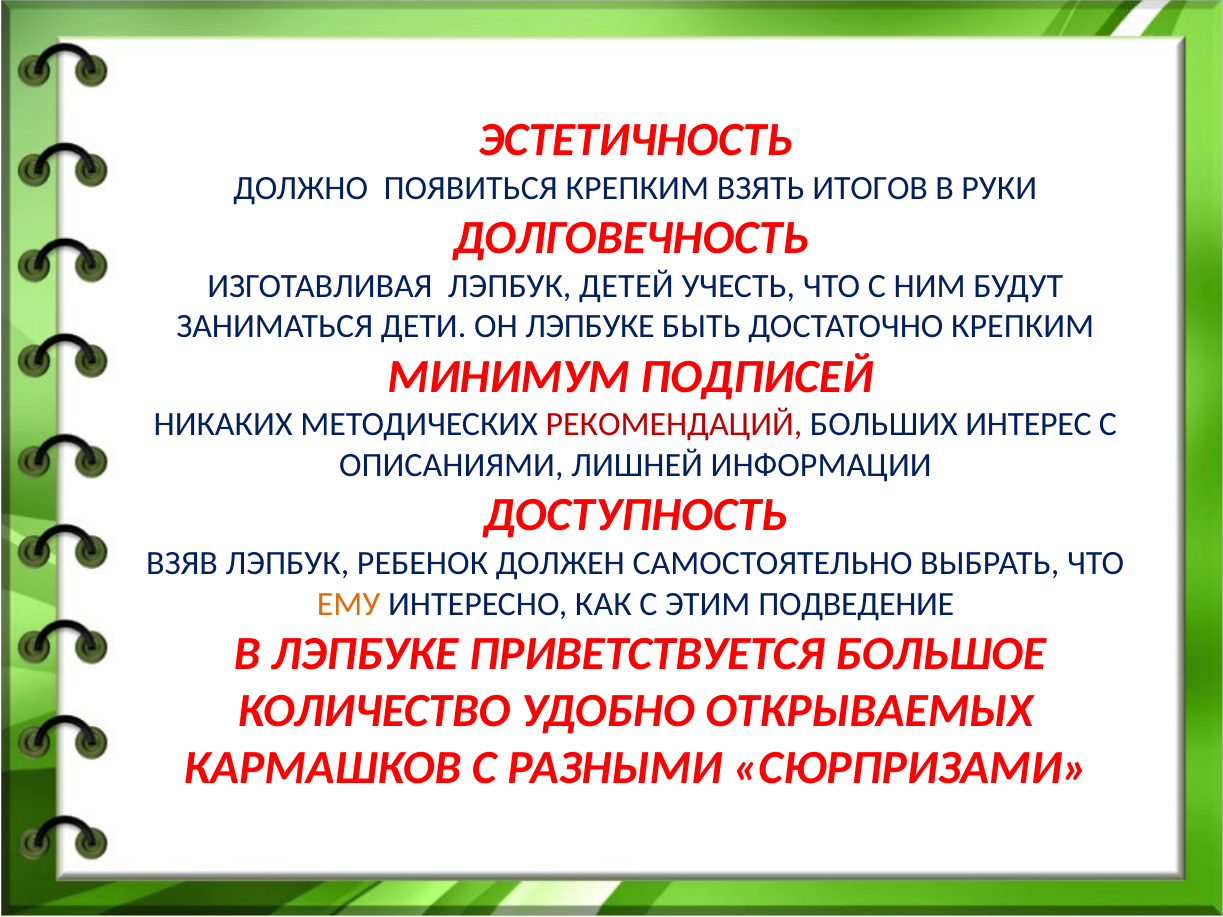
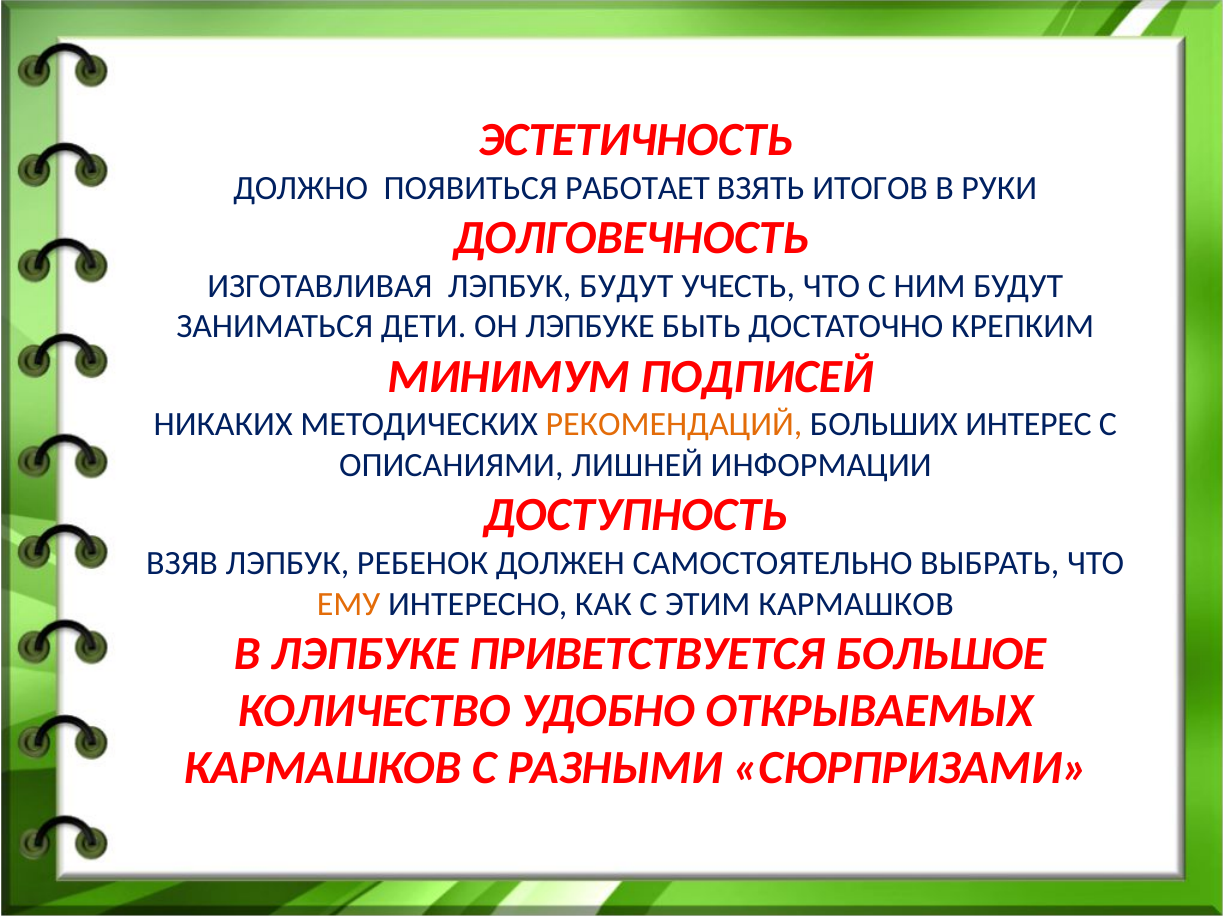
ПОЯВИТЬСЯ КРЕПКИМ: КРЕПКИМ -> РАБОТАЕТ (638, 188)
ЛЭПБУК ДЕТЕЙ: ДЕТЕЙ -> БУДУТ (626, 286)
РЕКОМЕНДАЦИЙ colour: red -> orange (674, 425)
ЭТИМ ПОДВЕДЕНИЕ: ПОДВЕДЕНИЕ -> КАРМАШКОВ (856, 604)
